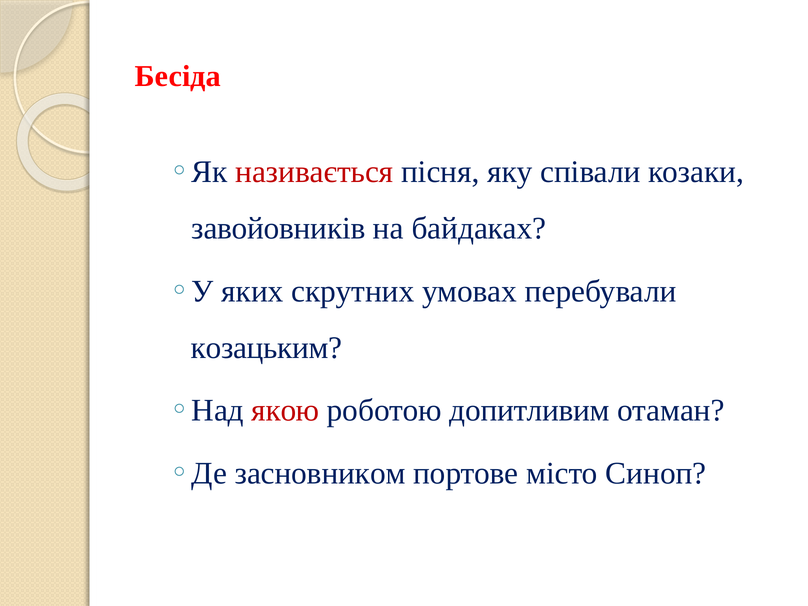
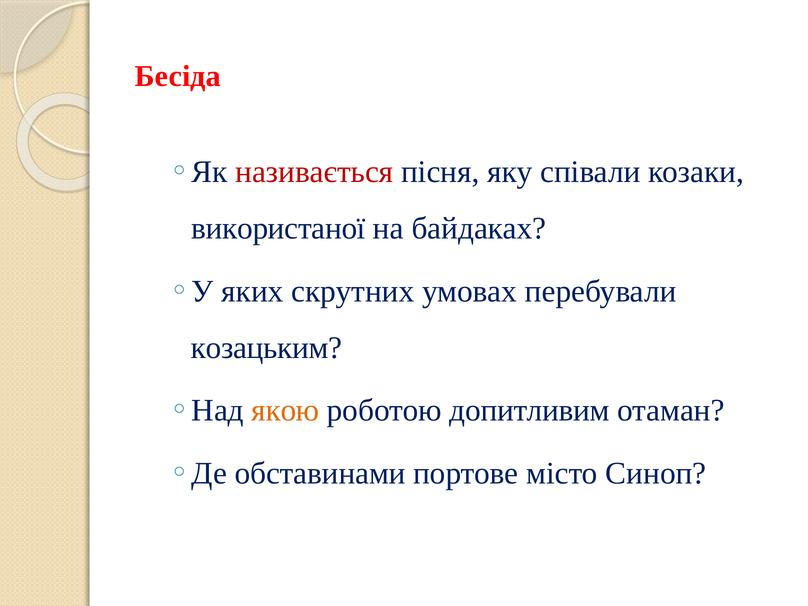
завойовників: завойовників -> використаної (278, 228)
якою colour: red -> orange (285, 411)
засновником: засновником -> обставинами (320, 473)
